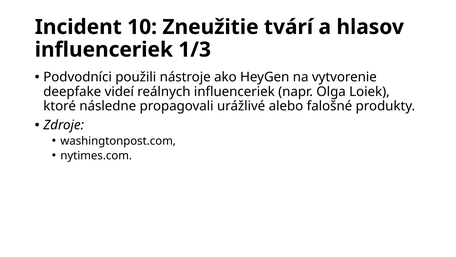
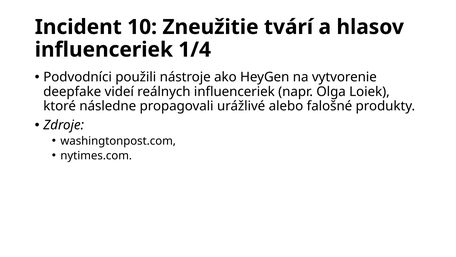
1/3: 1/3 -> 1/4 (195, 50)
